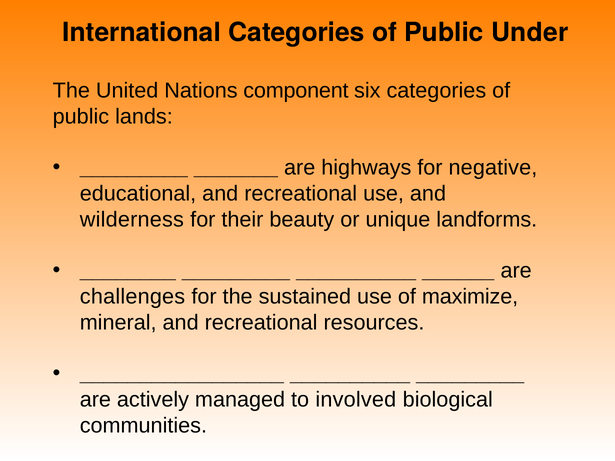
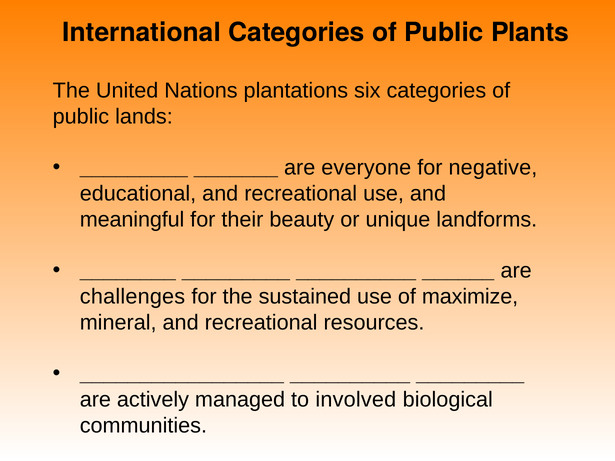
Under: Under -> Plants (530, 33)
component: component -> plantations (296, 91)
highways: highways -> everyone (366, 168)
wilderness: wilderness -> meaningful (132, 220)
